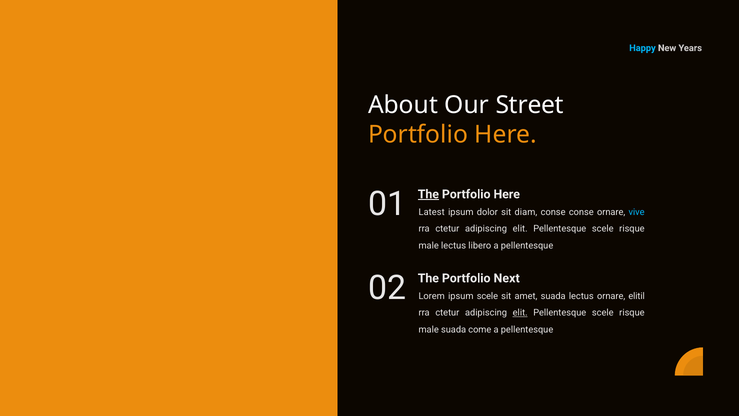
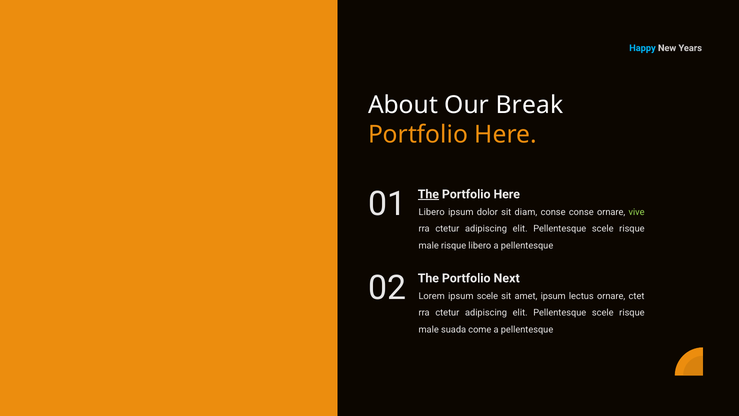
Street: Street -> Break (529, 105)
Latest: Latest -> Libero (432, 212)
vive colour: light blue -> light green (637, 212)
male lectus: lectus -> risque (454, 245)
amet suada: suada -> ipsum (553, 296)
elitil: elitil -> ctet (637, 296)
elit underline: present -> none (520, 313)
